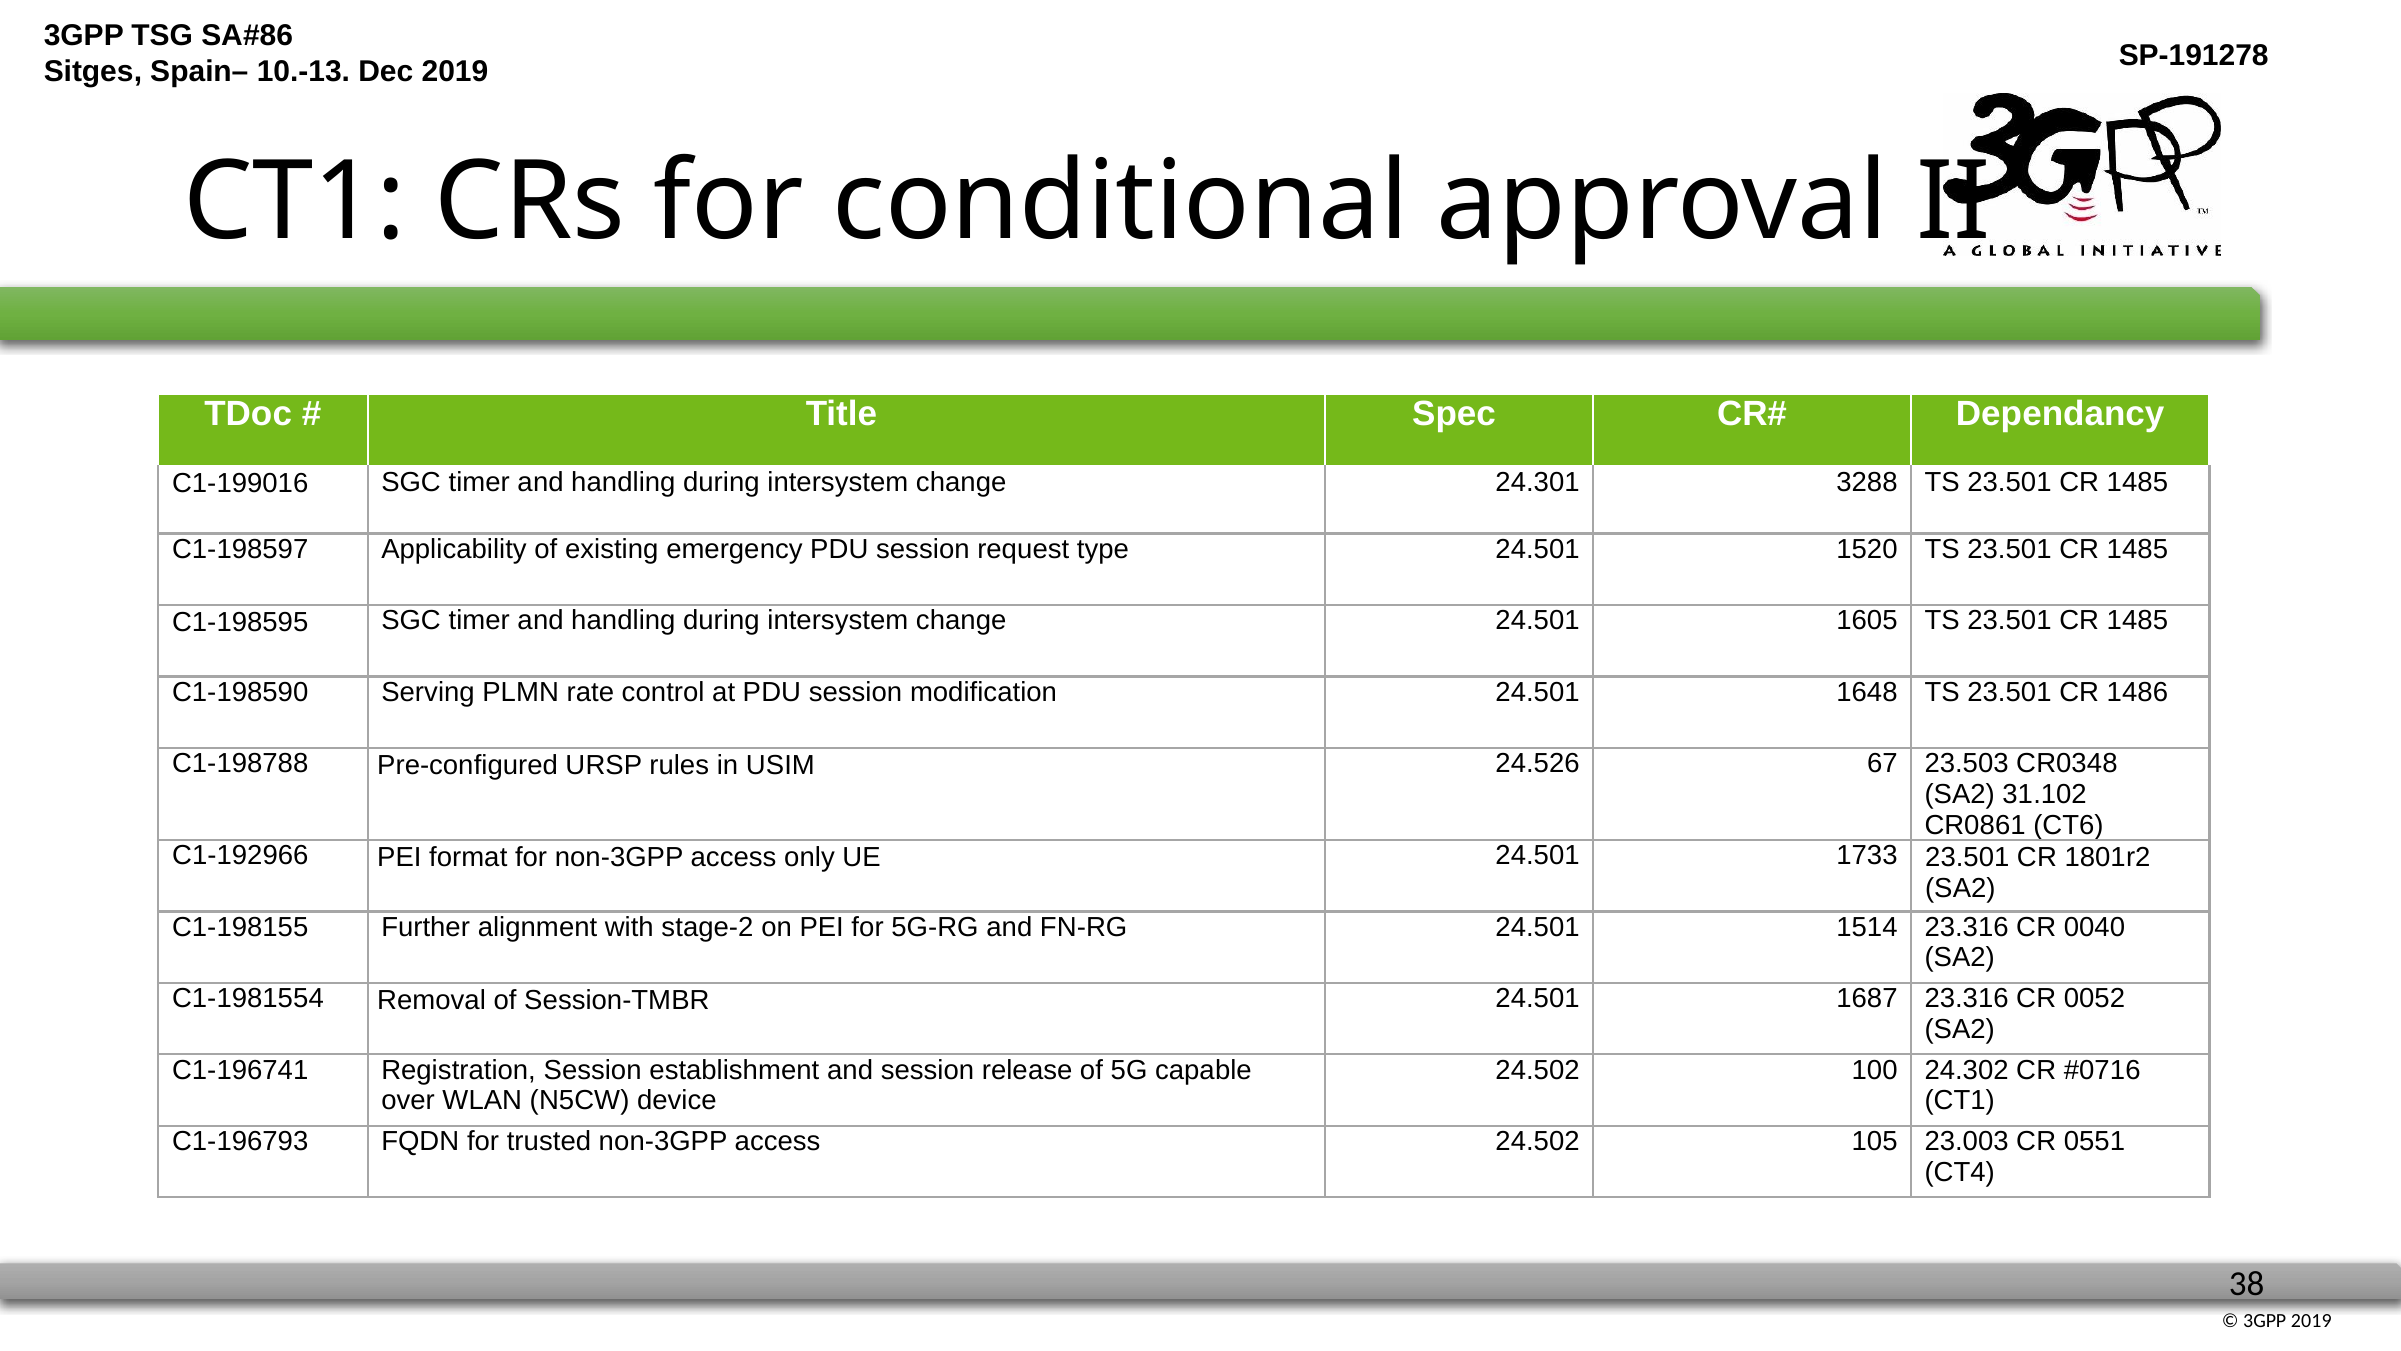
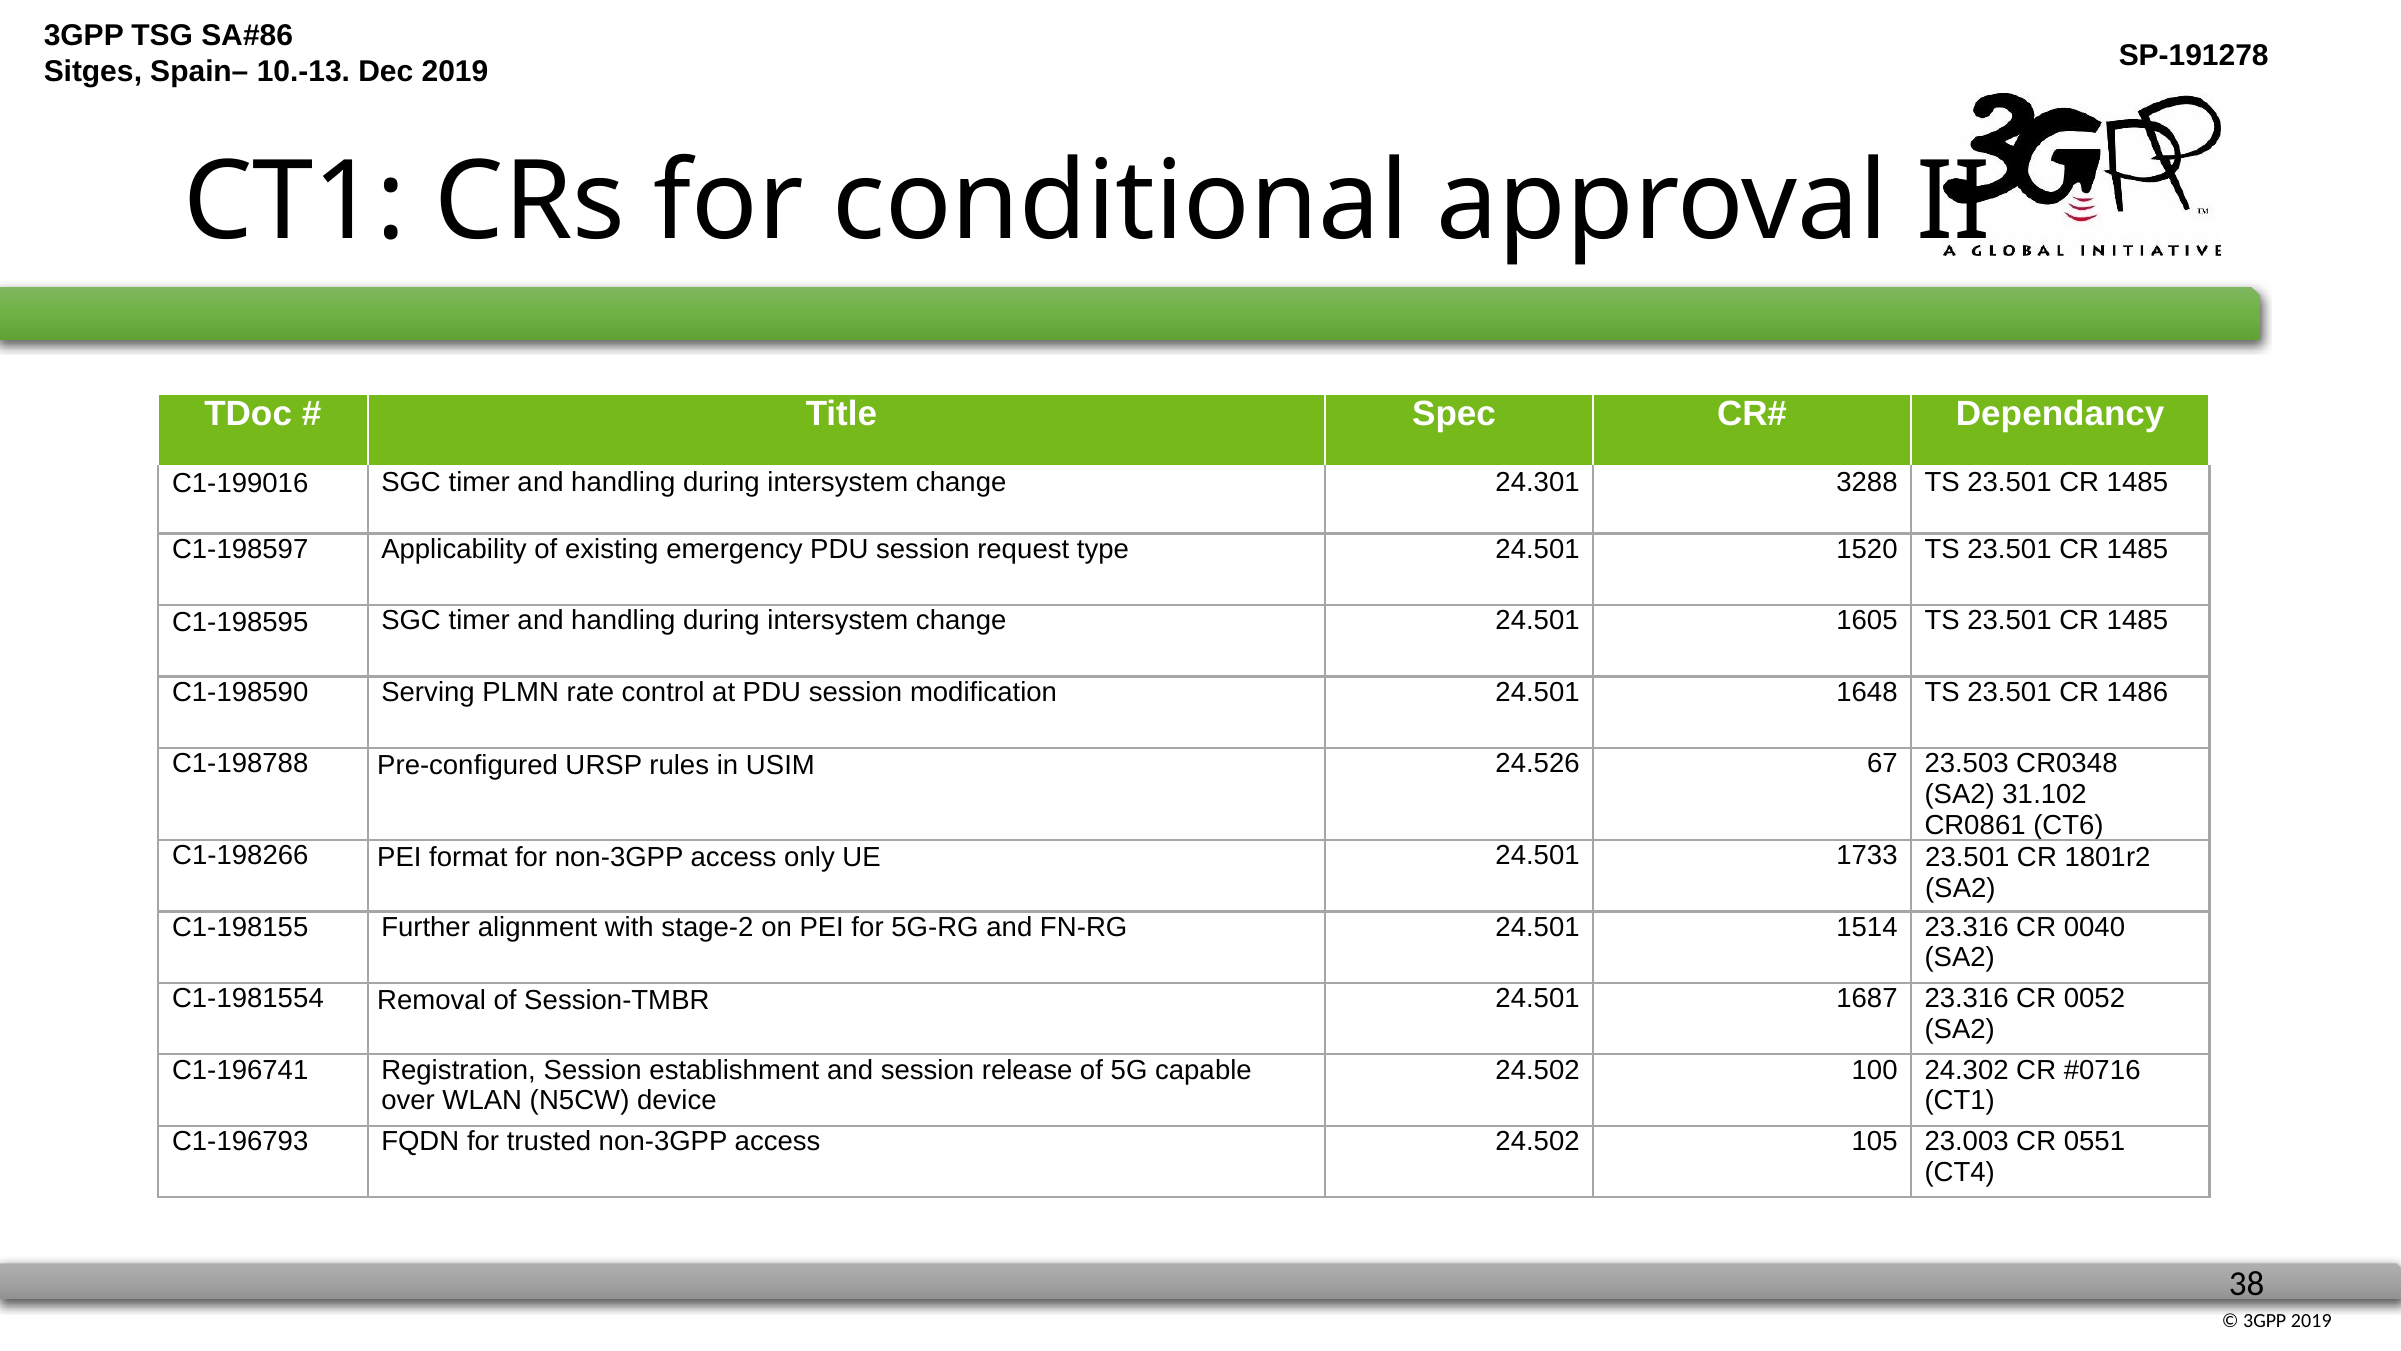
C1-192966: C1-192966 -> C1-198266 (240, 855)
